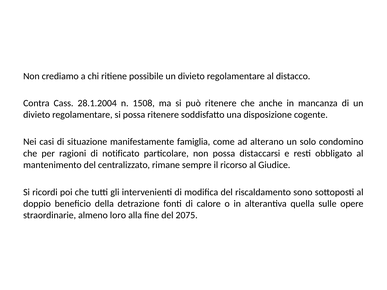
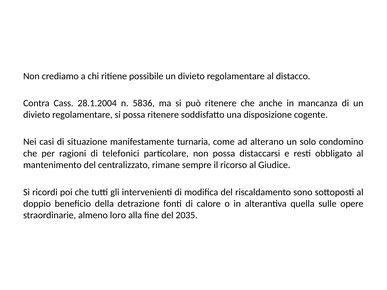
1508: 1508 -> 5836 (144, 103)
famiglia: famiglia -> turnaria (194, 142)
notificato: notificato -> telefonici (121, 154)
2075: 2075 -> 2035 (187, 215)
